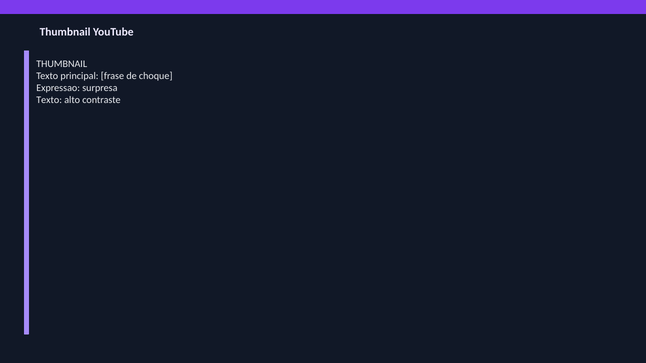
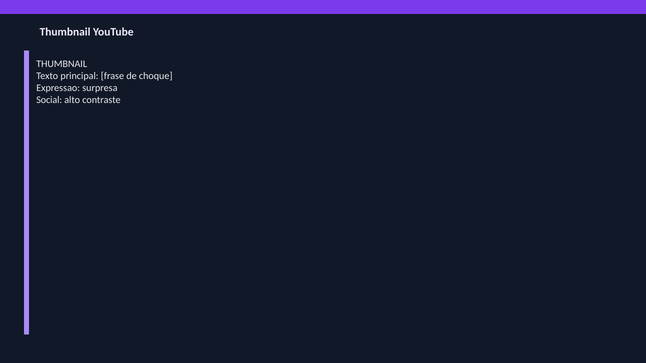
Texto: Texto -> Social (49, 100)
